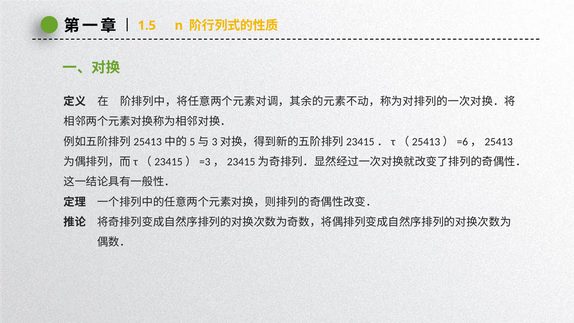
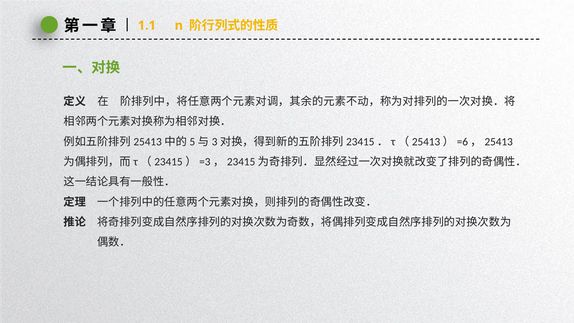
1.5: 1.5 -> 1.1 (147, 25)
